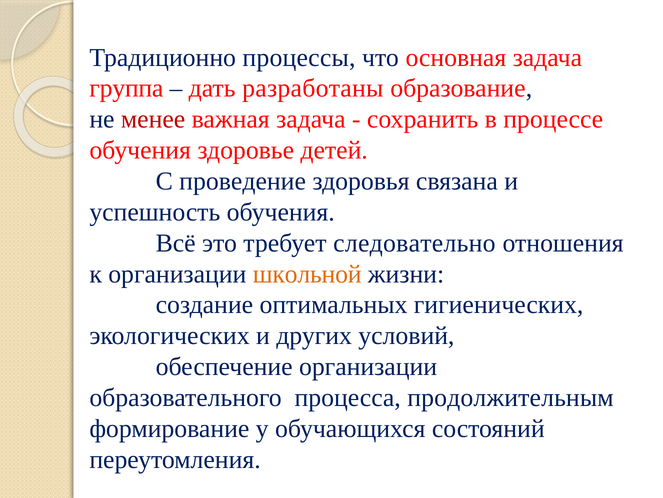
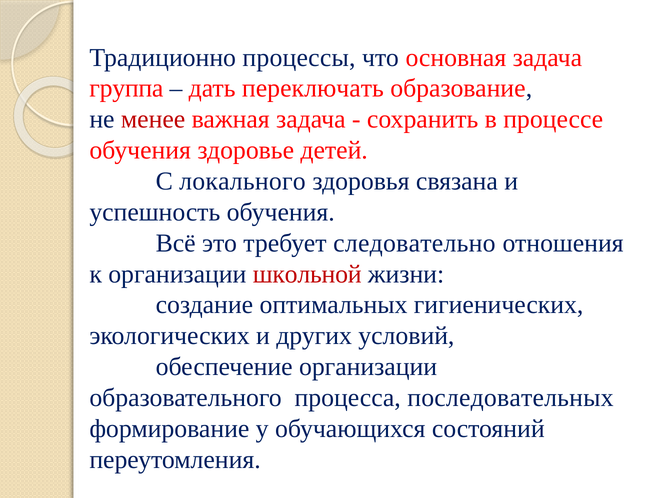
разработаны: разработаны -> переключать (313, 88)
проведение: проведение -> локального (242, 181)
школьной colour: orange -> red (307, 274)
продолжительным: продолжительным -> последовательных (510, 397)
